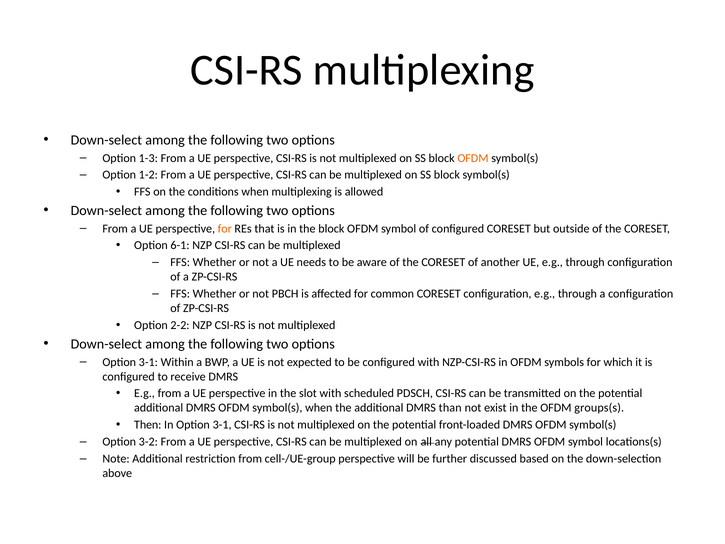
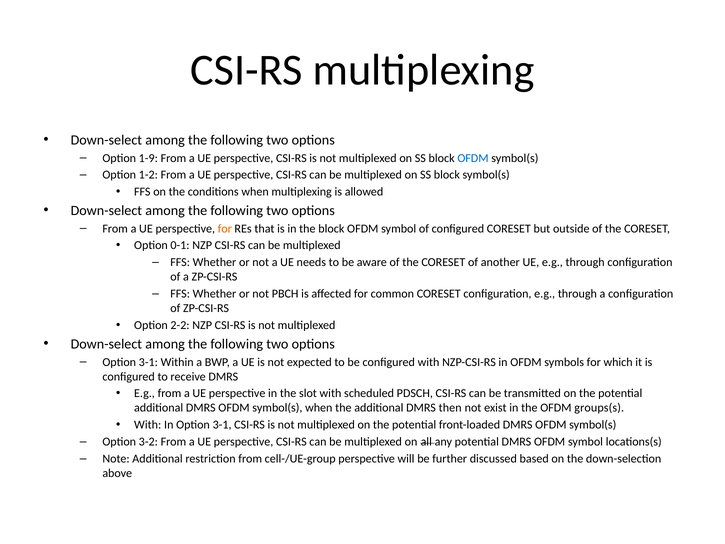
1-3: 1-3 -> 1-9 (148, 158)
OFDM colour: orange -> blue (473, 158)
6-1: 6-1 -> 0-1 (180, 245)
than: than -> then (450, 408)
Then: Then -> With (148, 425)
